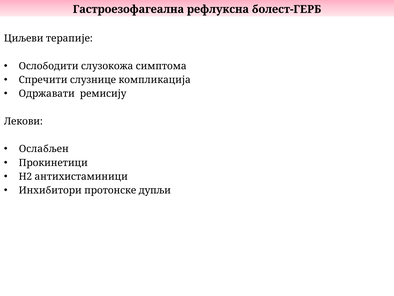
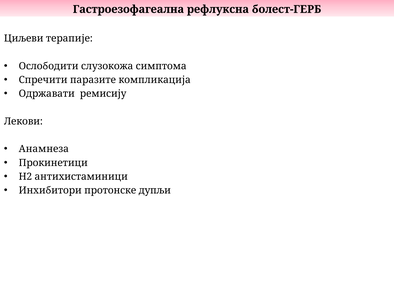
слузнице: слузнице -> паразите (93, 80)
Ослабљен: Ослабљен -> Анамнеза (44, 149)
